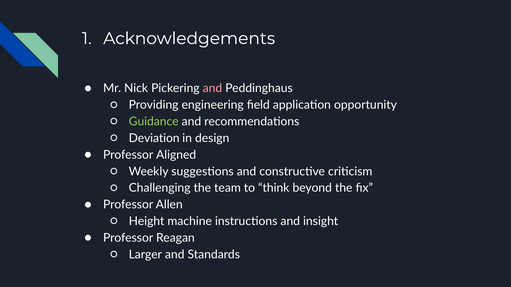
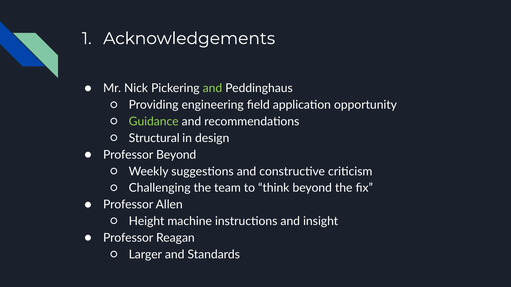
and colour: pink -> light green (212, 88)
Deviation: Deviation -> Structural (154, 138)
Professor Aligned: Aligned -> Beyond (176, 155)
